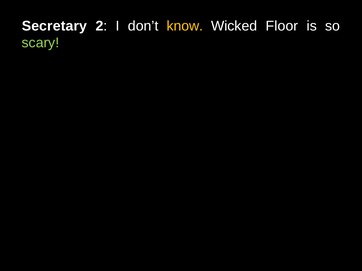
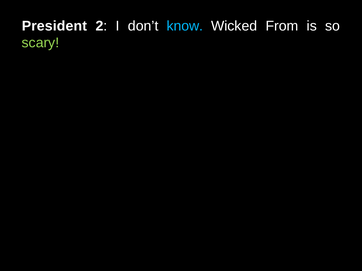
Secretary: Secretary -> President (54, 26)
know colour: yellow -> light blue (185, 26)
Floor: Floor -> From (282, 26)
